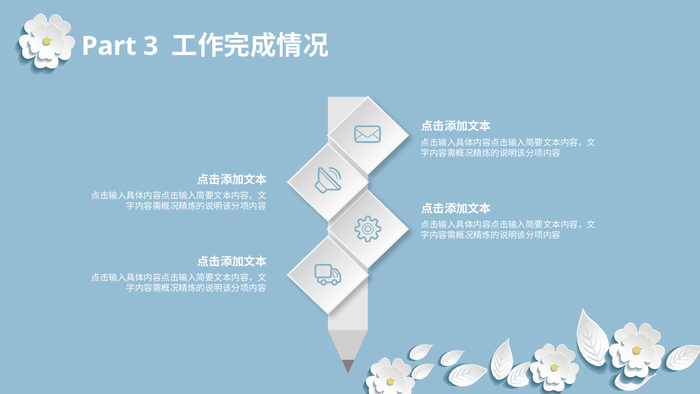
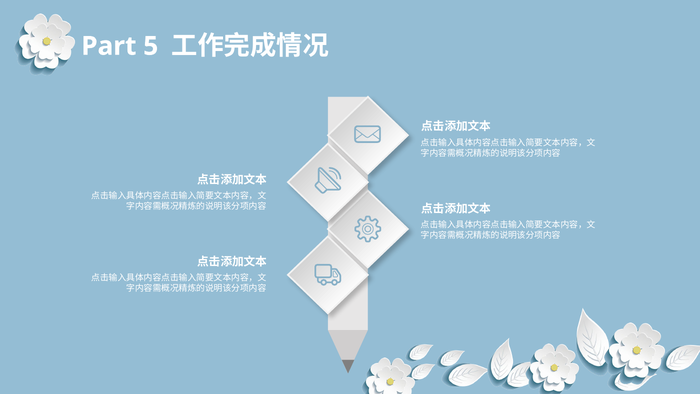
3: 3 -> 5 (151, 46)
